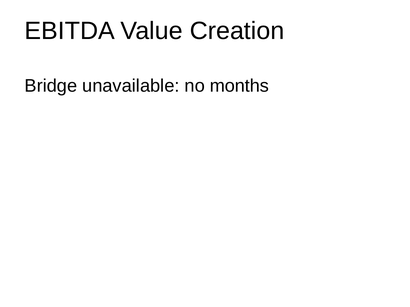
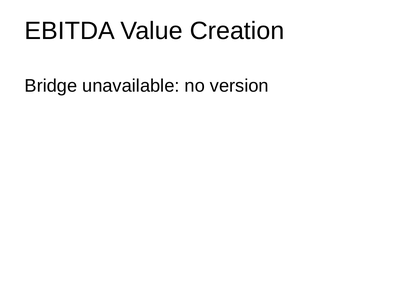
months: months -> version (239, 86)
